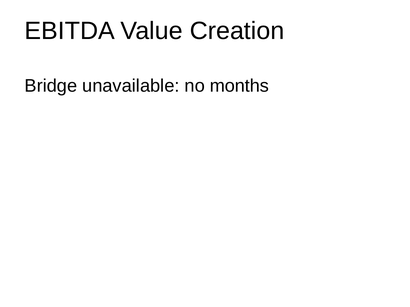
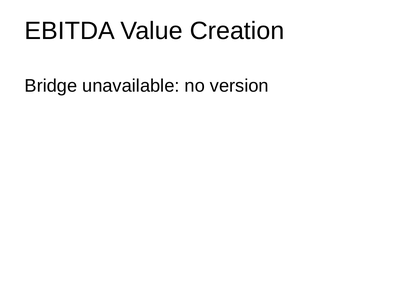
months: months -> version (239, 86)
